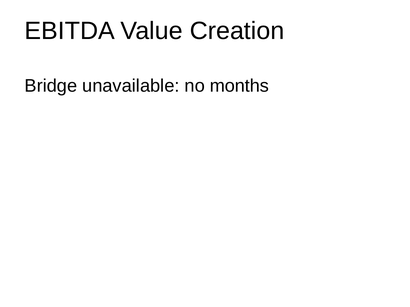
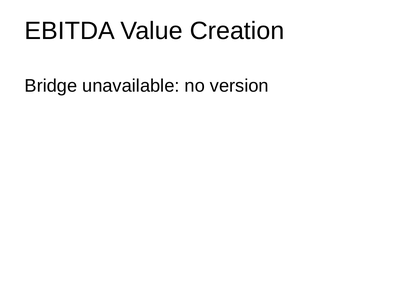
months: months -> version (239, 86)
